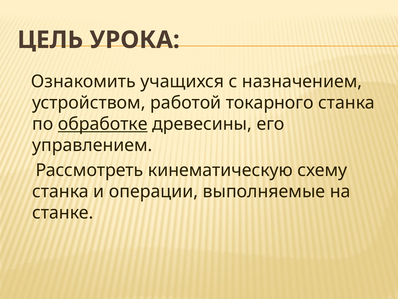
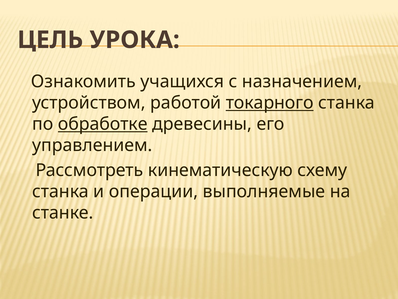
токарного underline: none -> present (270, 103)
